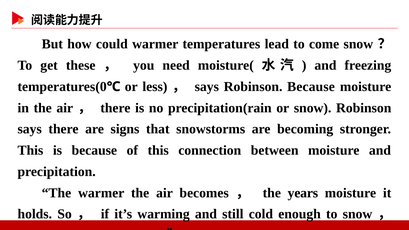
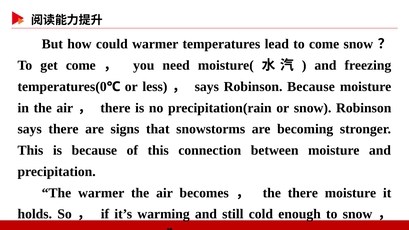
get these: these -> come (81, 65)
the years: years -> there (303, 193)
